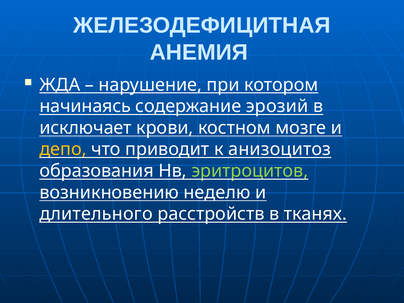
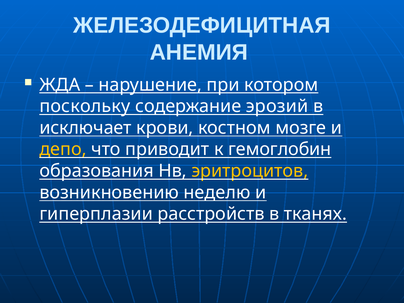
начинаясь: начинаясь -> поскольку (85, 106)
анизоцитоз: анизоцитоз -> гемоглобин (280, 149)
эритроцитов colour: light green -> yellow (250, 171)
длительного: длительного -> гиперплазии (96, 214)
